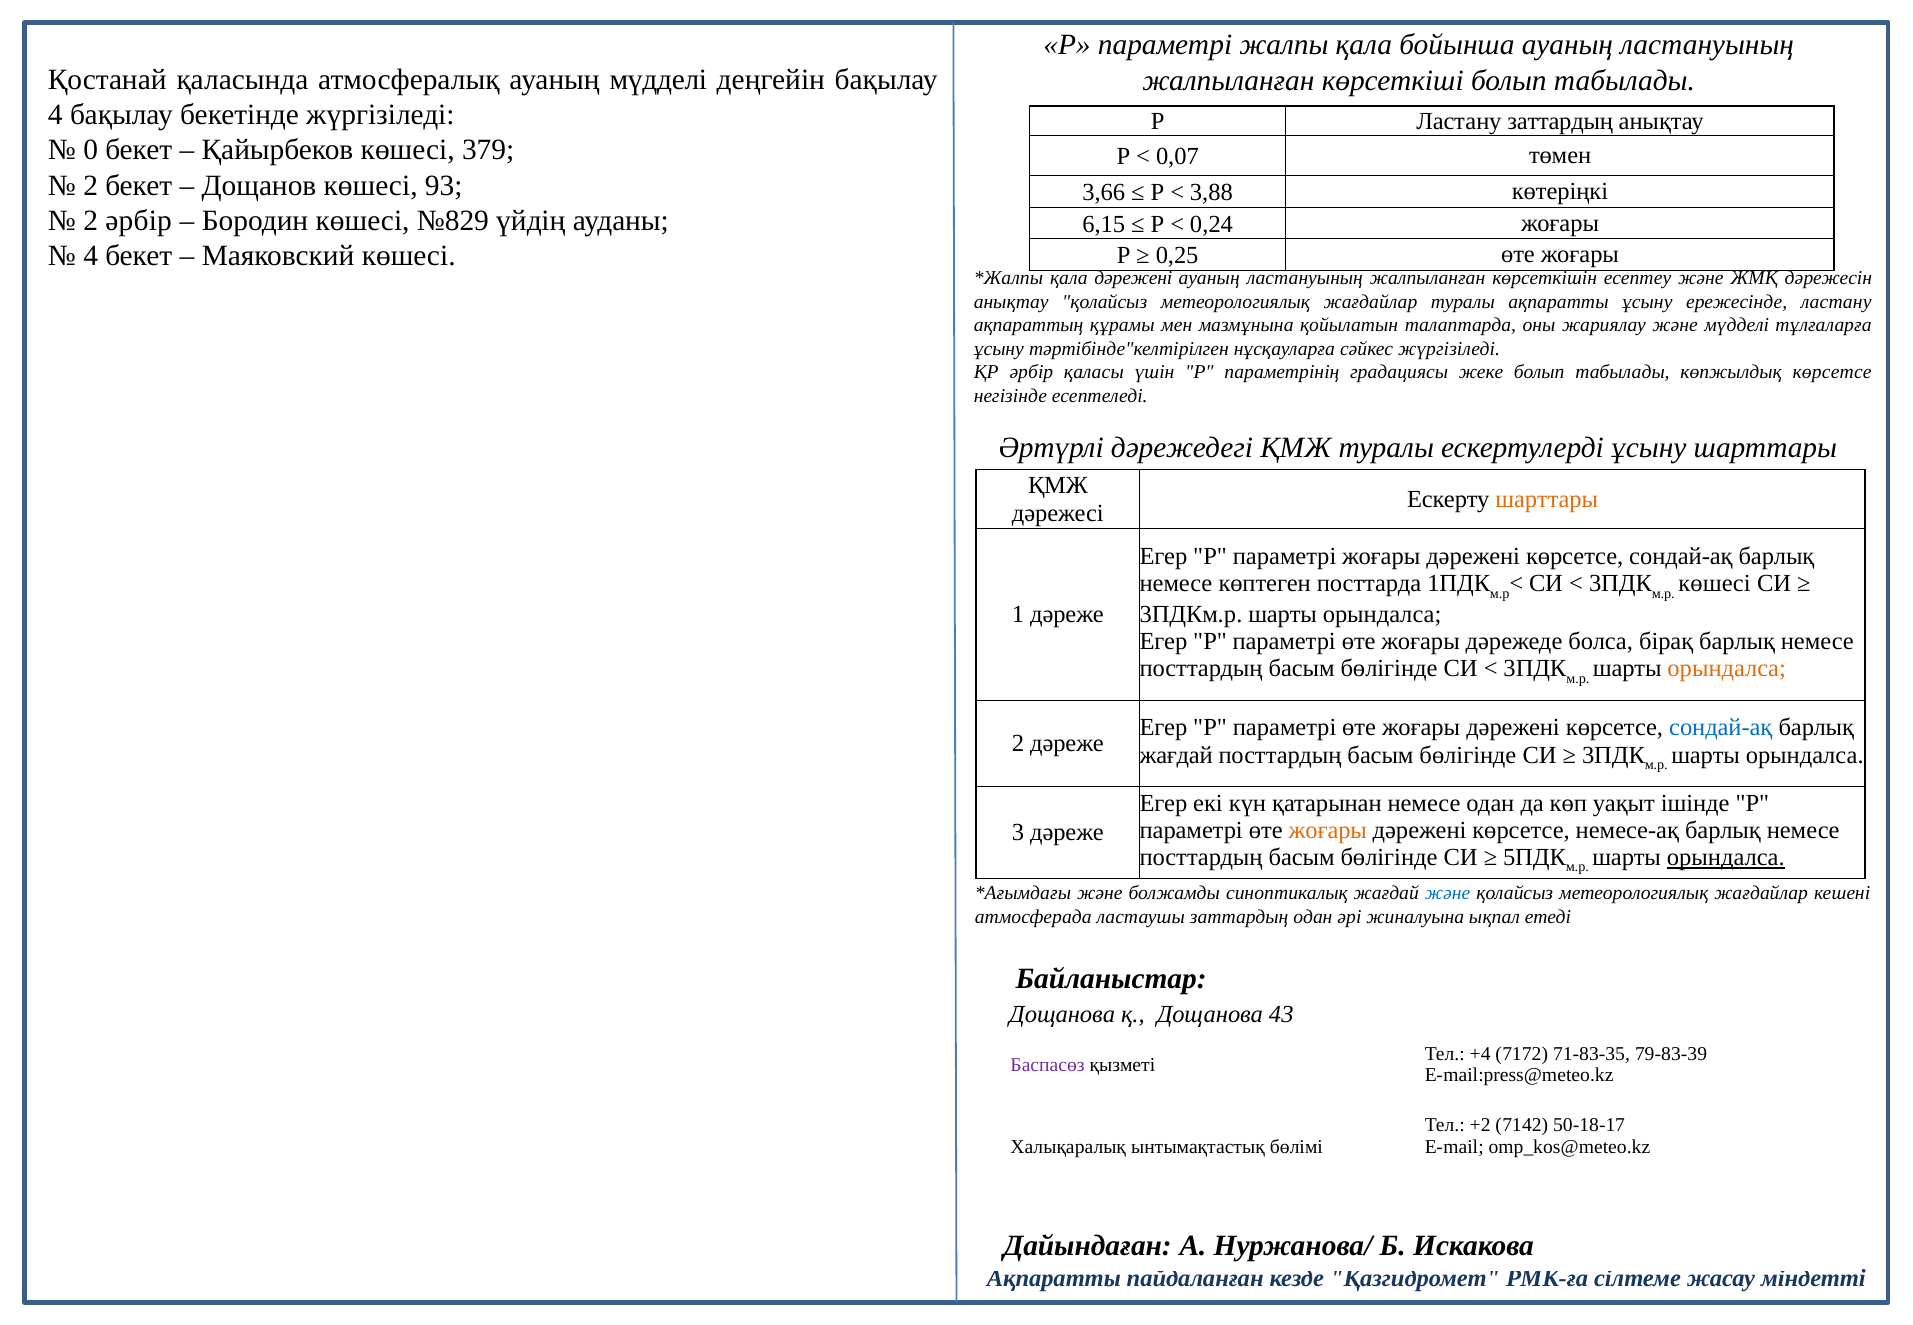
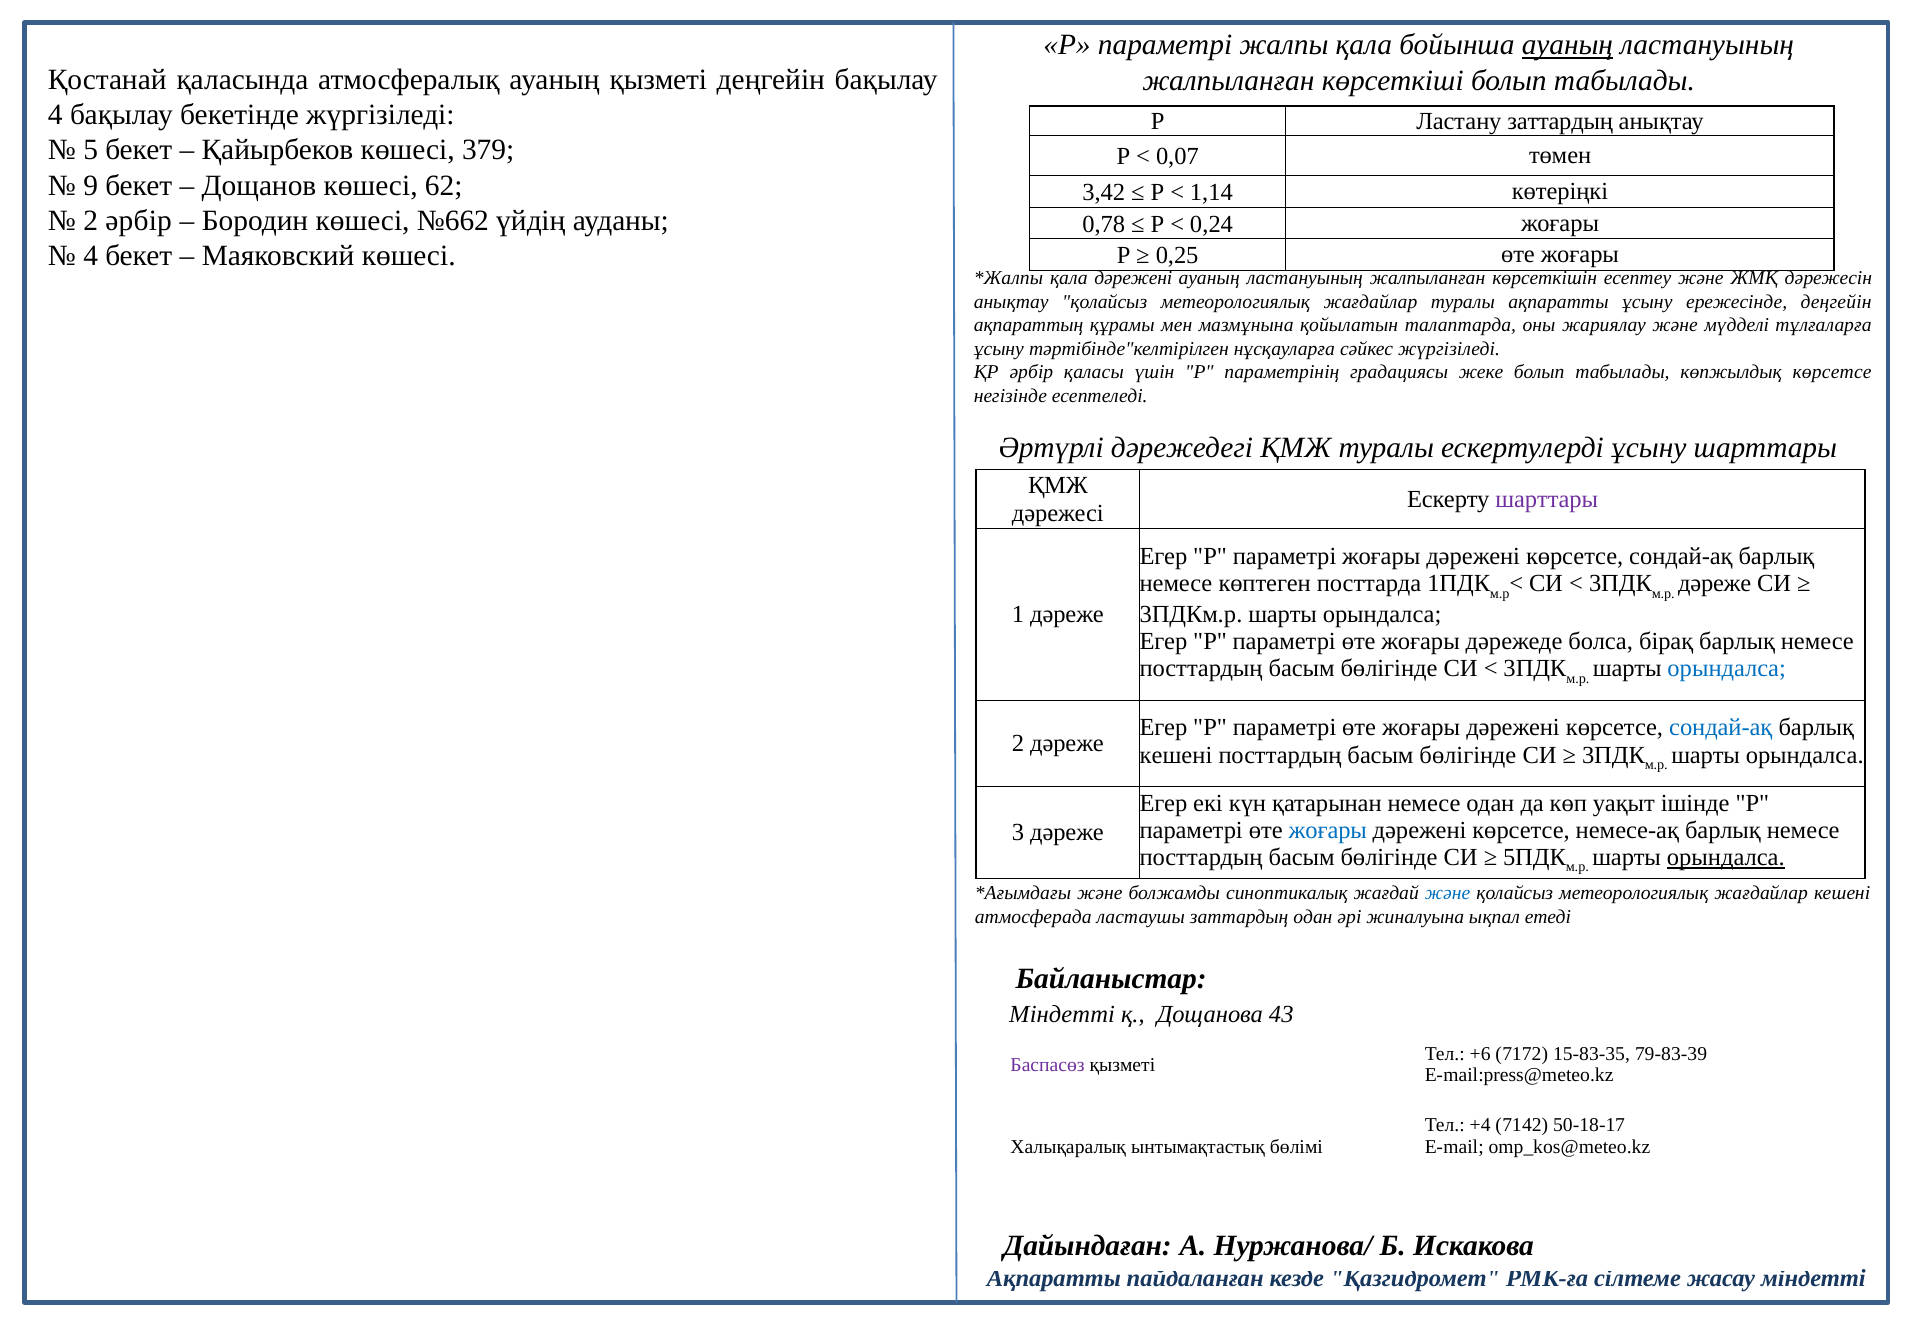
ауаның underline: none -> present (1567, 45)
ауаның мүдделі: мүдделі -> қызметі (658, 80)
0: 0 -> 5 (91, 150)
2: 2 -> 9 (91, 186)
93: 93 -> 62 (444, 186)
3,66: 3,66 -> 3,42 (1104, 192)
3,88: 3,88 -> 1,14 (1211, 192)
№829: №829 -> №662 (453, 221)
6,15: 6,15 -> 0,78 (1104, 224)
ережесінде ластану: ластану -> деңгейін (1836, 302)
шарттары colour: orange -> purple (1547, 499)
көшесі: көшесі -> дәреже (1715, 583)
орындалса colour: orange -> blue (1727, 668)
жағдай: жағдай -> кешені (1176, 755)
жоғары colour: orange -> blue (1328, 830)
Дощанова: Дощанова -> Міндетті (1062, 1014)
+4: +4 -> +6 (1480, 1053)
71-83-35: 71-83-35 -> 15-83-35 (1592, 1053)
+2: +2 -> +4 (1480, 1124)
